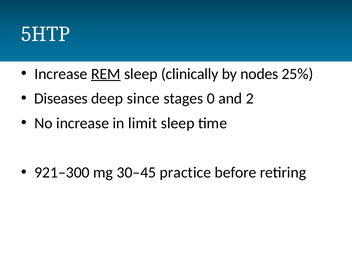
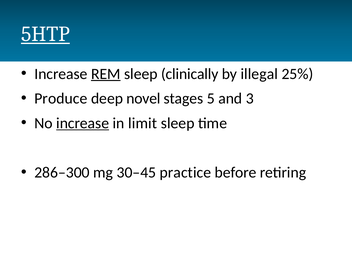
5HTP underline: none -> present (45, 34)
nodes: nodes -> illegal (259, 74)
Diseases: Diseases -> Produce (61, 98)
since: since -> novel (143, 98)
0: 0 -> 5 (211, 98)
2: 2 -> 3 (250, 98)
increase underline: none -> present (83, 123)
921–300: 921–300 -> 286–300 (62, 172)
